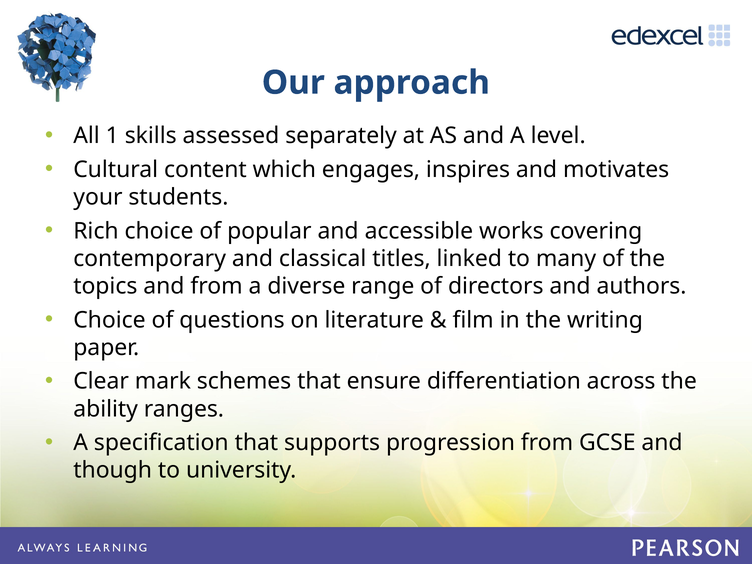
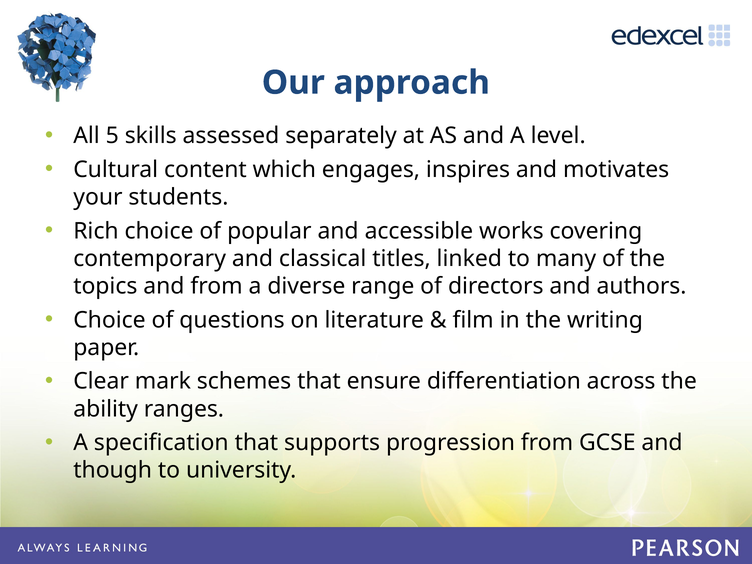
1: 1 -> 5 (112, 136)
